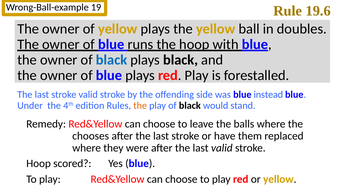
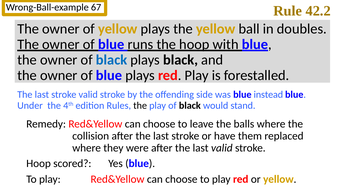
19: 19 -> 67 (96, 7)
19.6: 19.6 -> 42.2 (318, 11)
the colour: orange -> black (140, 106)
chooses: chooses -> collision (91, 136)
